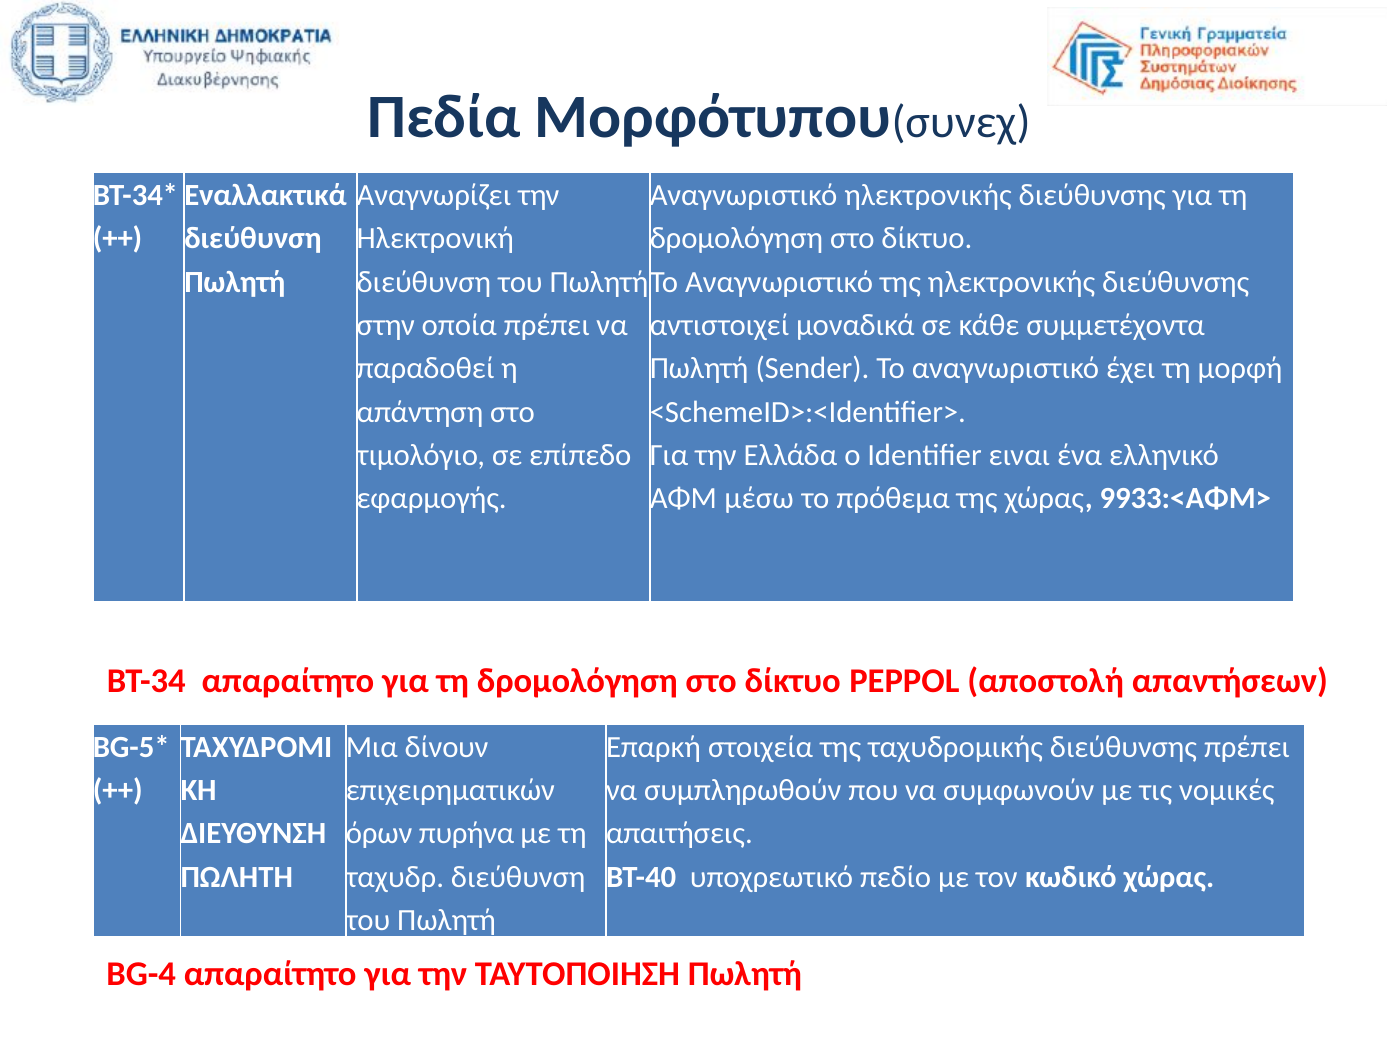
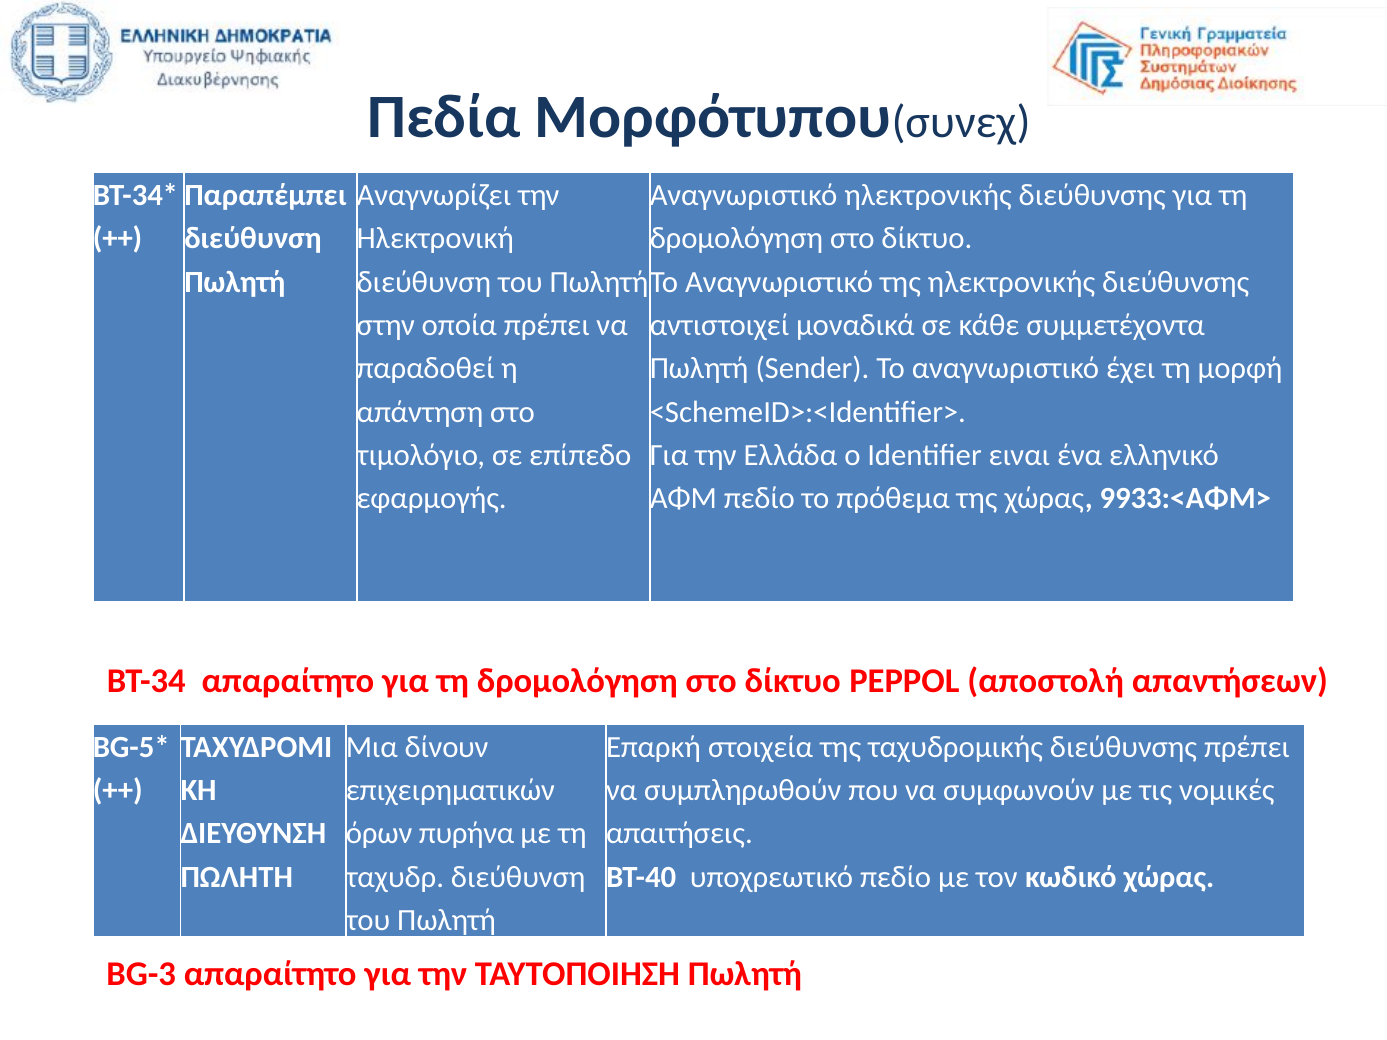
Εναλλακτικά: Εναλλακτικά -> Παραπέμπει (265, 195)
ΑΦΜ μέσω: μέσω -> πεδίο (759, 499)
BG-4: BG-4 -> BG-3 (141, 975)
